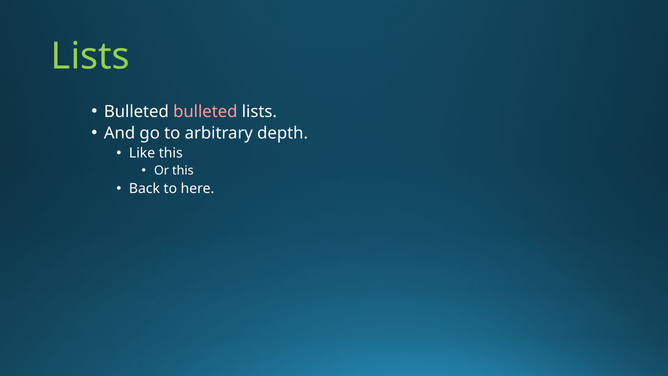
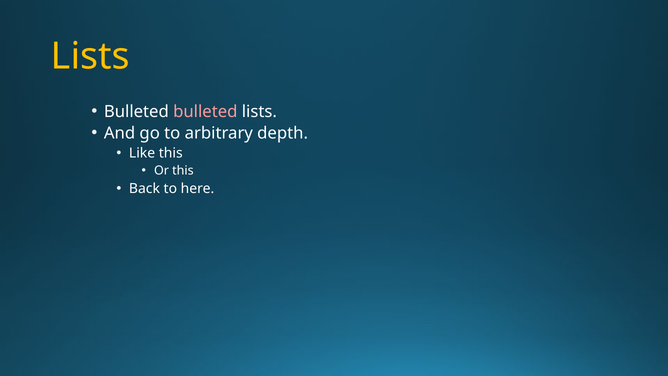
Lists colour: light green -> yellow (90, 56)
